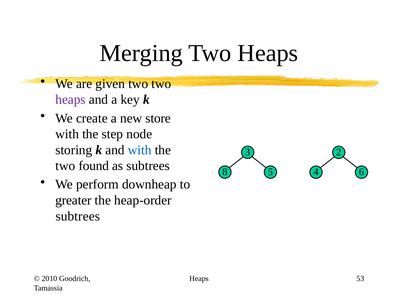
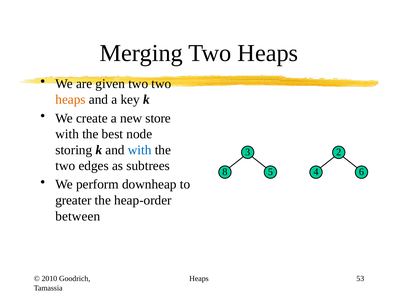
heaps colour: purple -> orange (70, 100)
step: step -> best (112, 134)
found: found -> edges (94, 166)
subtrees: subtrees -> between (78, 217)
